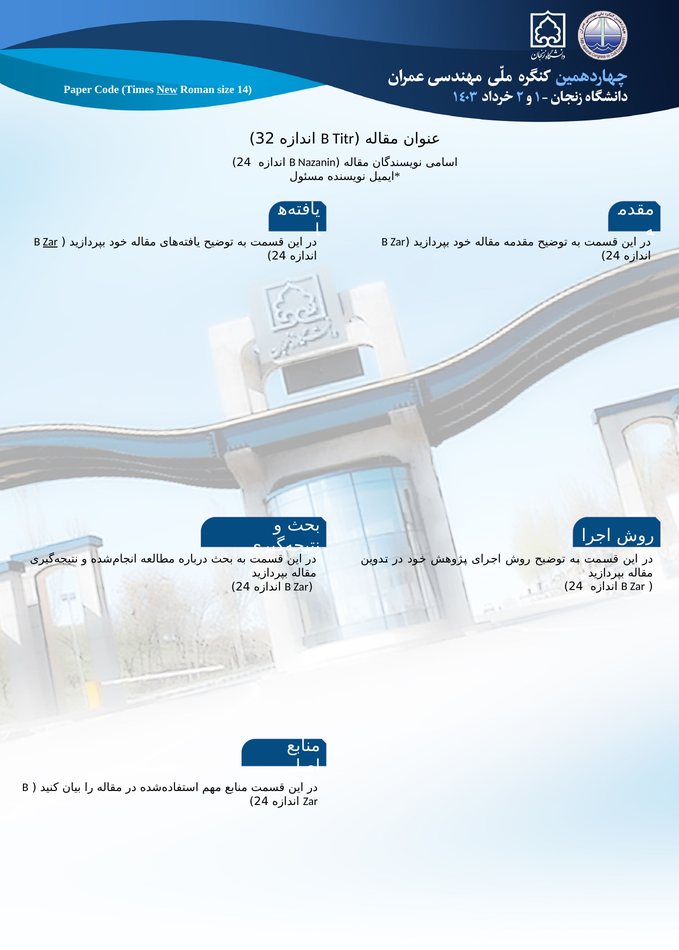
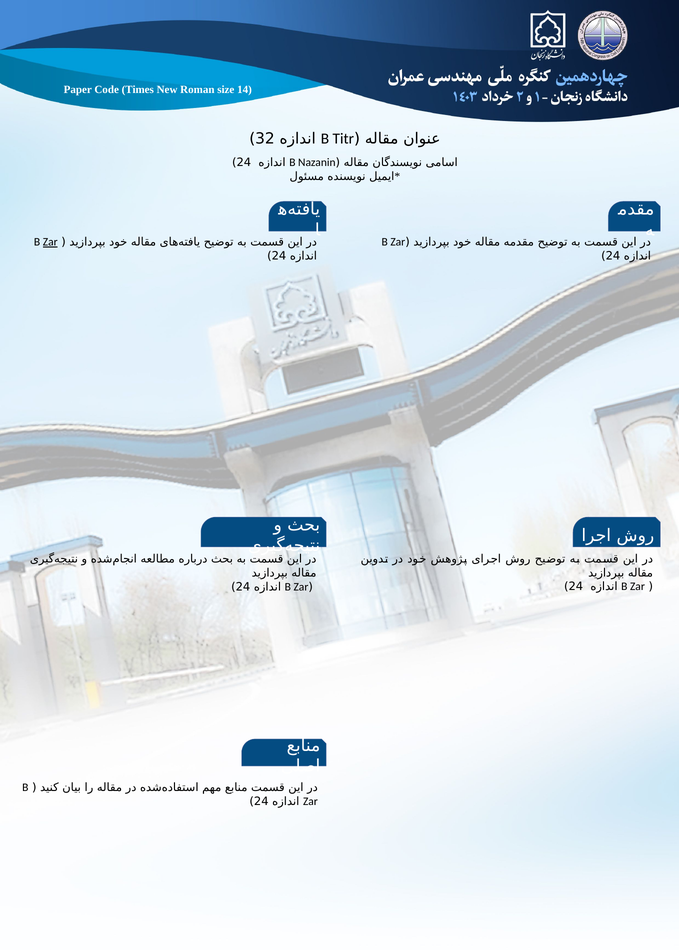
New underline: present -> none (167, 90)
